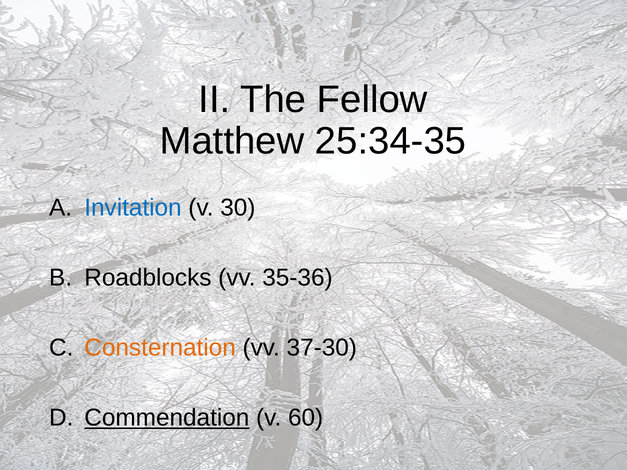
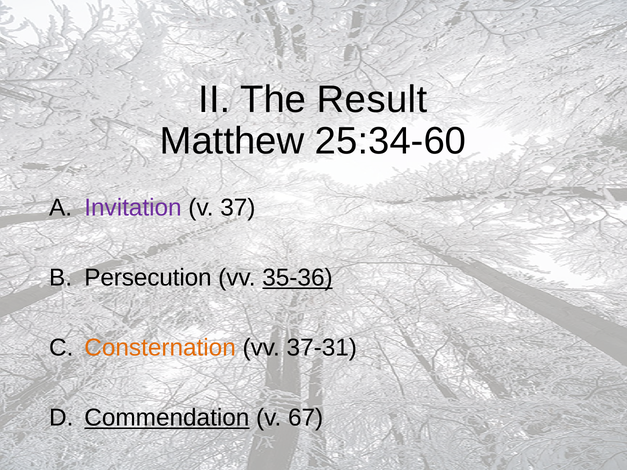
Fellow: Fellow -> Result (372, 100)
25:34-35: 25:34-35 -> 25:34-60 (391, 141)
Invitation colour: blue -> purple (133, 208)
30: 30 -> 37 (238, 208)
Roadblocks: Roadblocks -> Persecution (148, 278)
35-36 underline: none -> present (297, 278)
37-30: 37-30 -> 37-31 (322, 348)
60: 60 -> 67 (306, 418)
